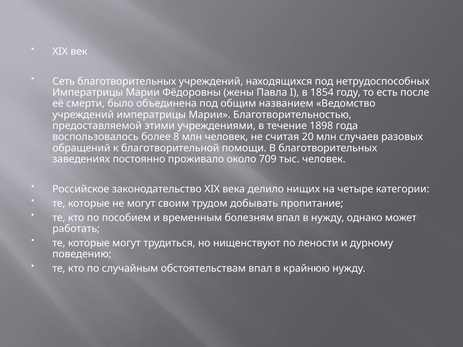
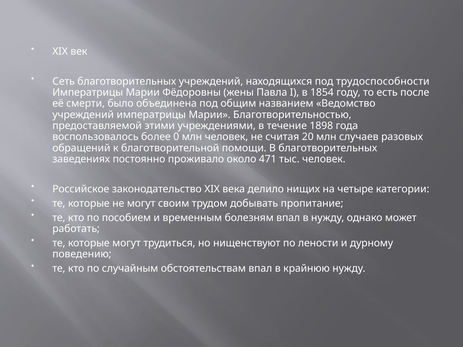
нетрудоспособных: нетрудоспособных -> трудоспособности (383, 81)
8: 8 -> 0 (176, 137)
709: 709 -> 471 (268, 159)
